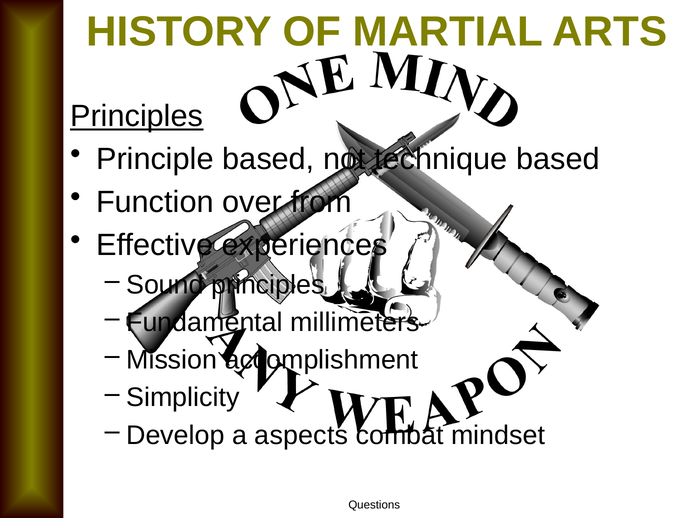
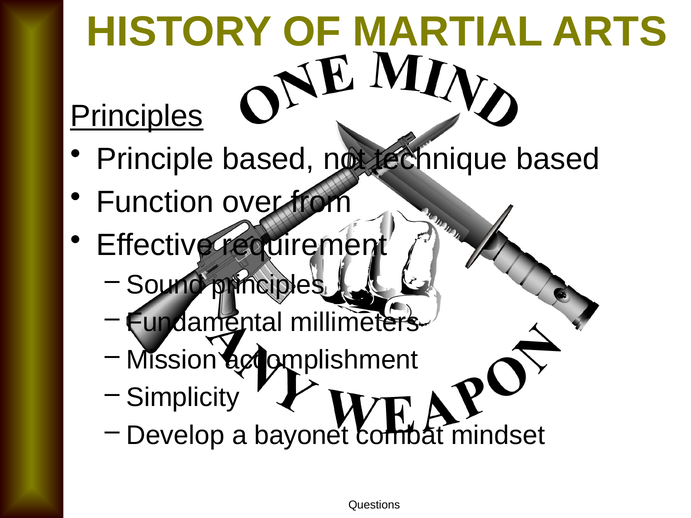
experiences: experiences -> requirement (305, 245)
aspects: aspects -> bayonet (301, 435)
